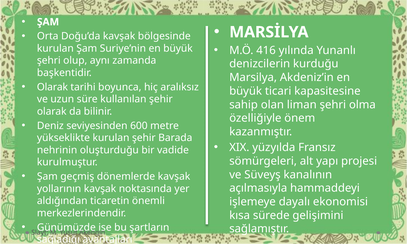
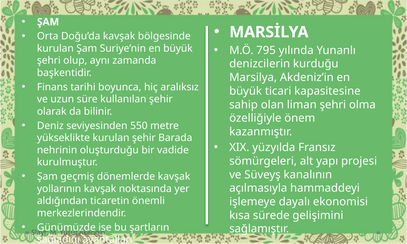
416: 416 -> 795 (266, 50)
Olarak: Olarak -> Finans (52, 87)
600: 600 -> 550 (139, 126)
